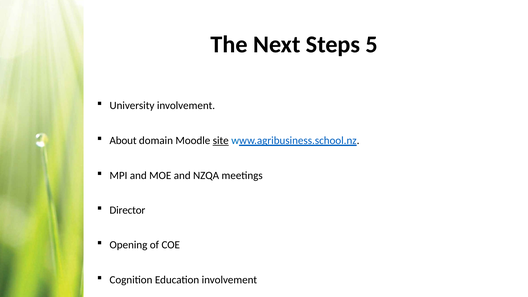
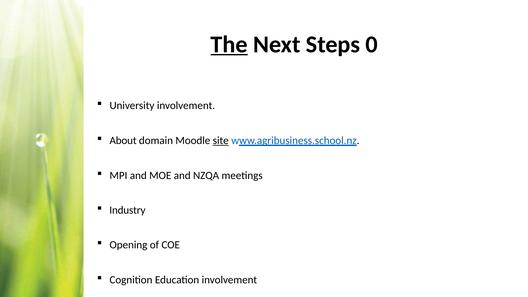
The underline: none -> present (229, 44)
5: 5 -> 0 (372, 44)
Director: Director -> Industry (127, 210)
